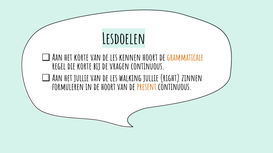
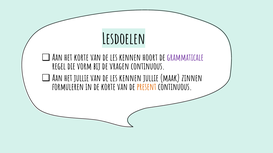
grammaticale colour: orange -> purple (185, 58)
die korte: korte -> vorm (84, 67)
walking: walking -> kennen (130, 78)
right: right -> maak (170, 78)
de hoort: hoort -> korte (108, 87)
